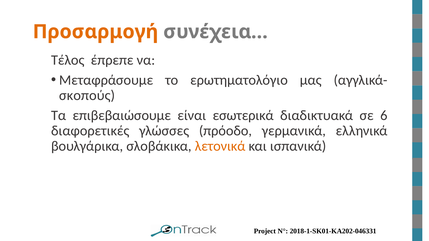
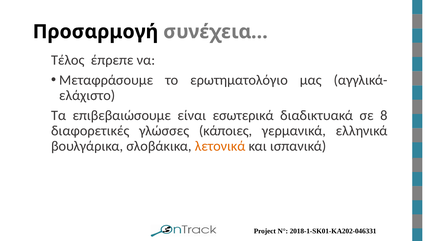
Προσαρμογή colour: orange -> black (95, 32)
σκοπούς: σκοπούς -> ελάχιστο (87, 96)
6: 6 -> 8 (384, 116)
πρόοδο: πρόοδο -> κάποιες (226, 131)
